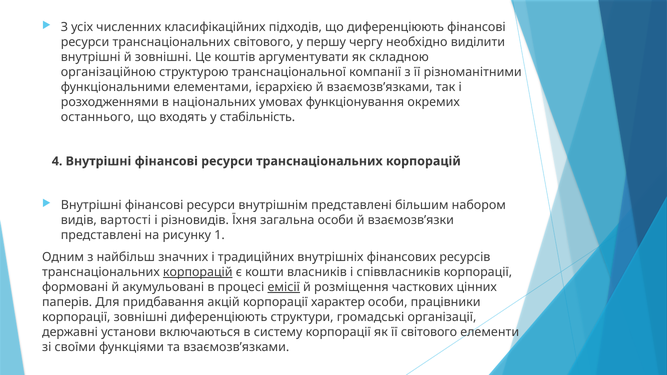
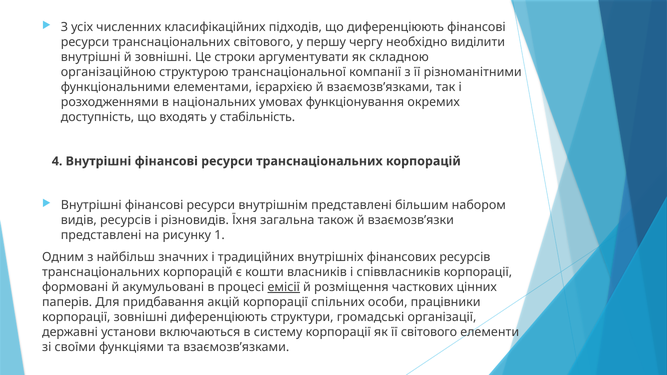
коштів: коштів -> строки (235, 57)
останнього: останнього -> доступність (98, 117)
видів вартості: вартості -> ресурсів (126, 220)
загальна особи: особи -> також (336, 220)
корпорацій underline: present -> none (198, 272)
характер: характер -> спільних (338, 302)
